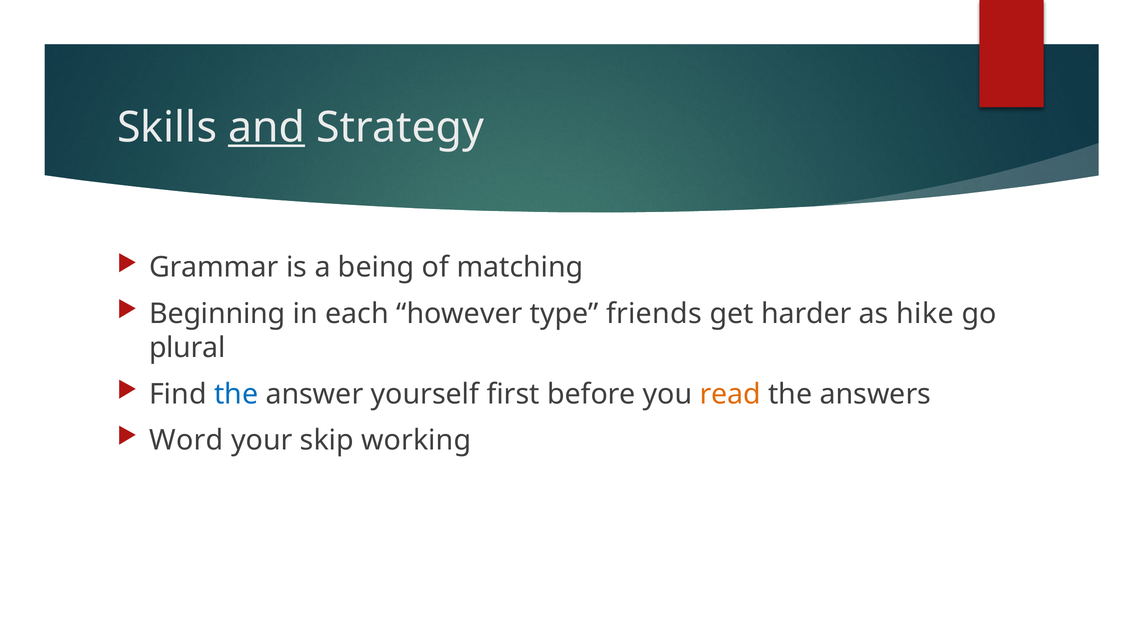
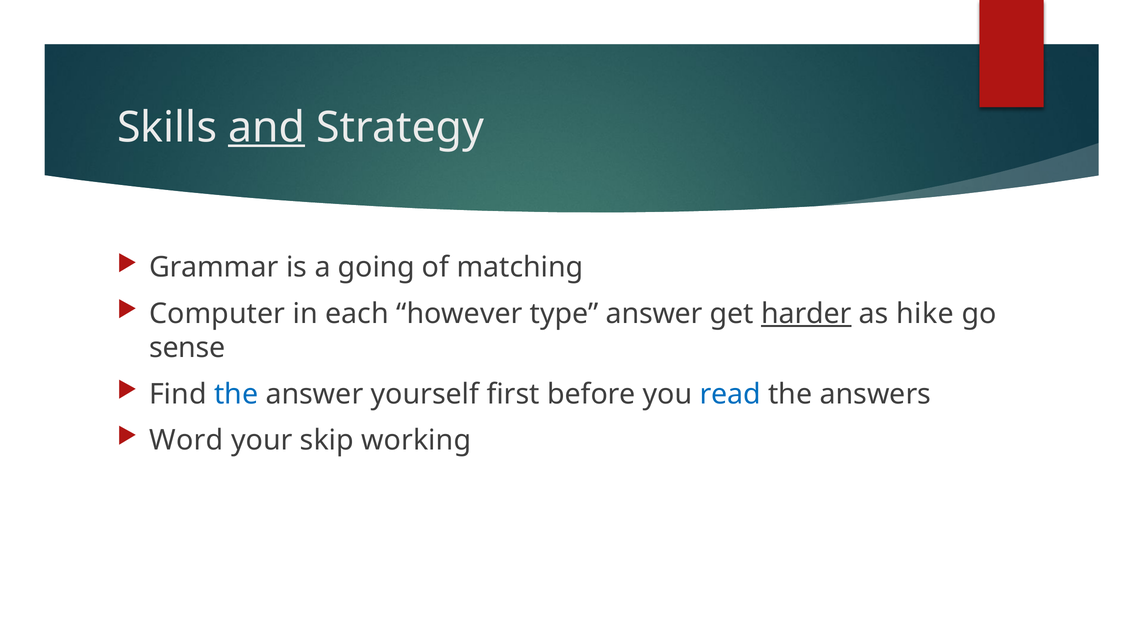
being: being -> going (376, 268)
Beginning: Beginning -> Computer (217, 314)
type friends: friends -> answer (654, 314)
harder underline: none -> present (806, 314)
plural: plural -> sense (187, 348)
read colour: orange -> blue (730, 395)
